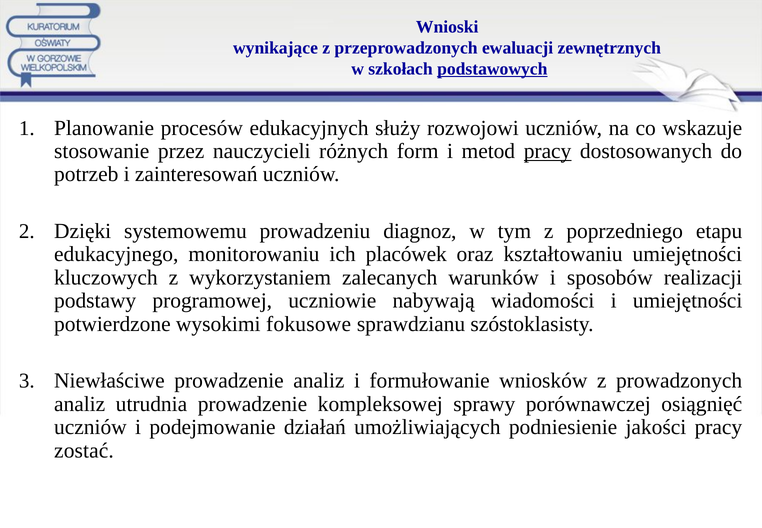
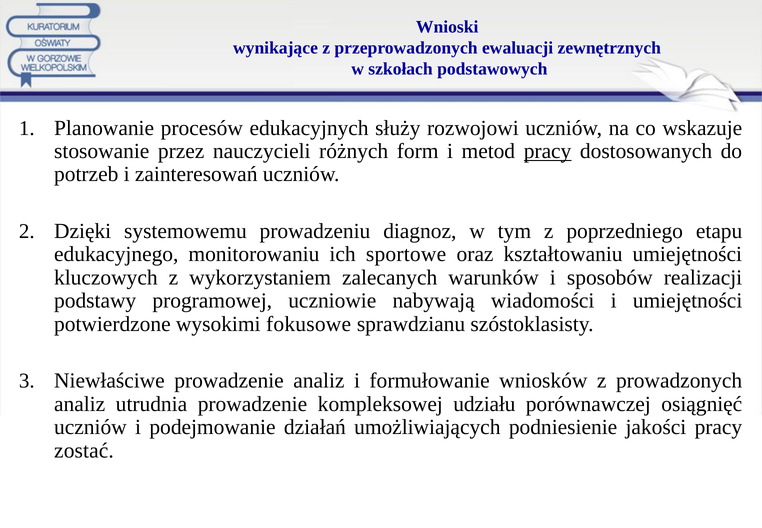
podstawowych underline: present -> none (492, 69)
placówek: placówek -> sportowe (406, 254)
sprawy: sprawy -> udziału (484, 404)
